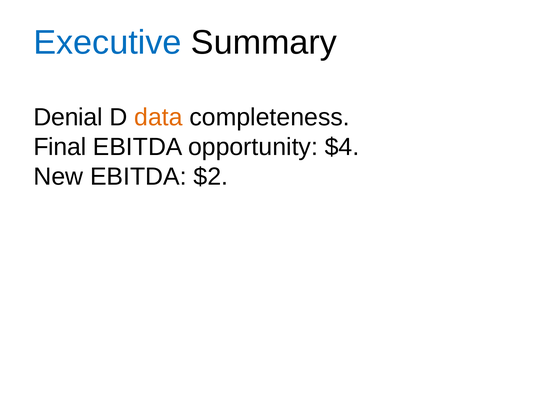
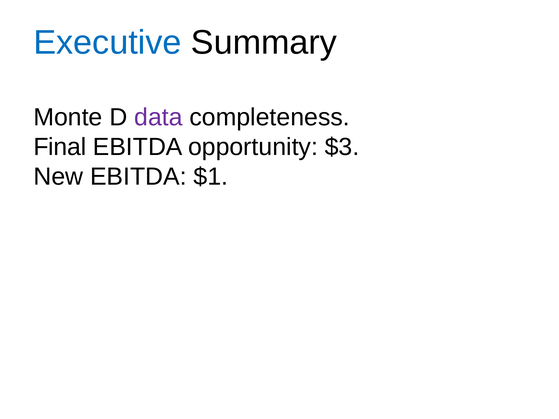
Denial: Denial -> Monte (68, 117)
data colour: orange -> purple (158, 117)
$4: $4 -> $3 (342, 147)
$2: $2 -> $1 (211, 177)
